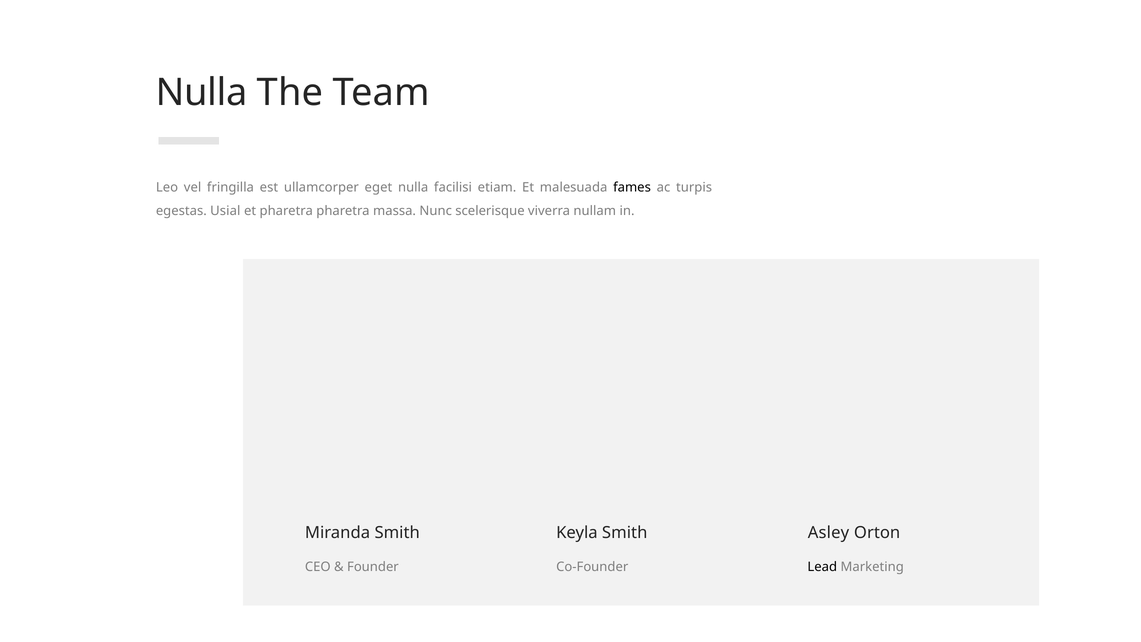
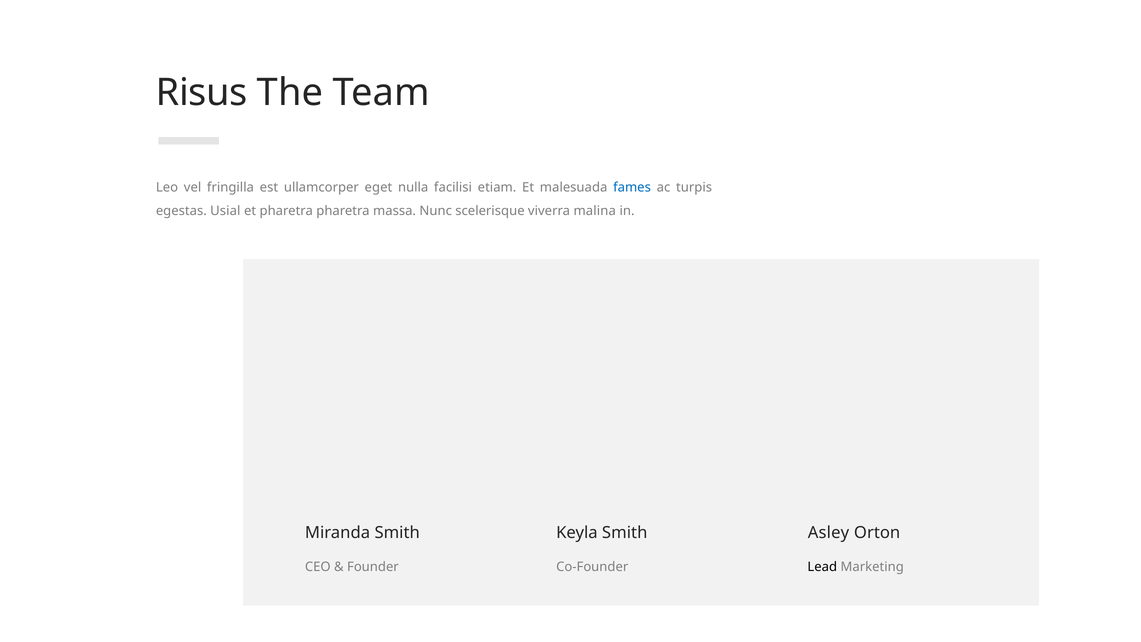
Nulla: Nulla -> Risus (202, 93)
fames colour: black -> blue (632, 188)
nullam: nullam -> malina (595, 211)
